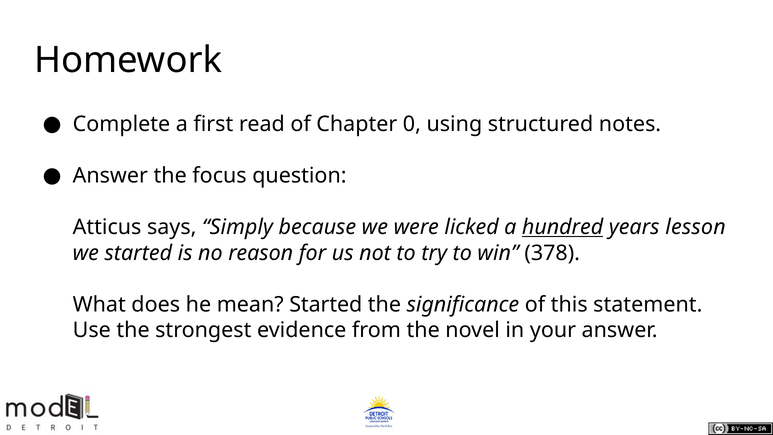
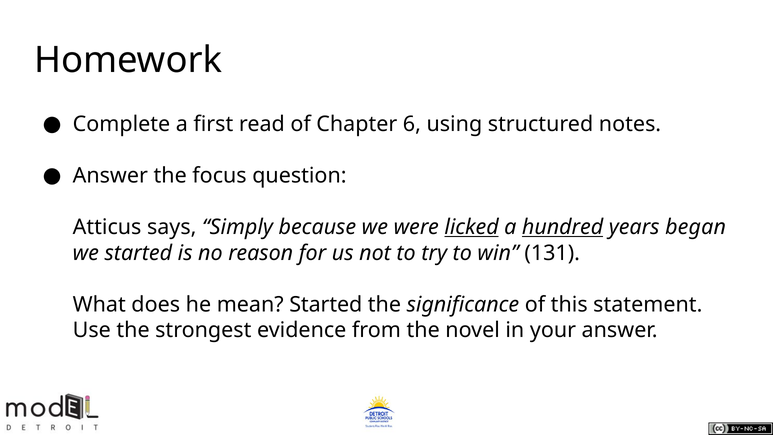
0: 0 -> 6 (412, 124)
licked underline: none -> present (472, 227)
lesson: lesson -> began (696, 227)
378: 378 -> 131 (552, 253)
